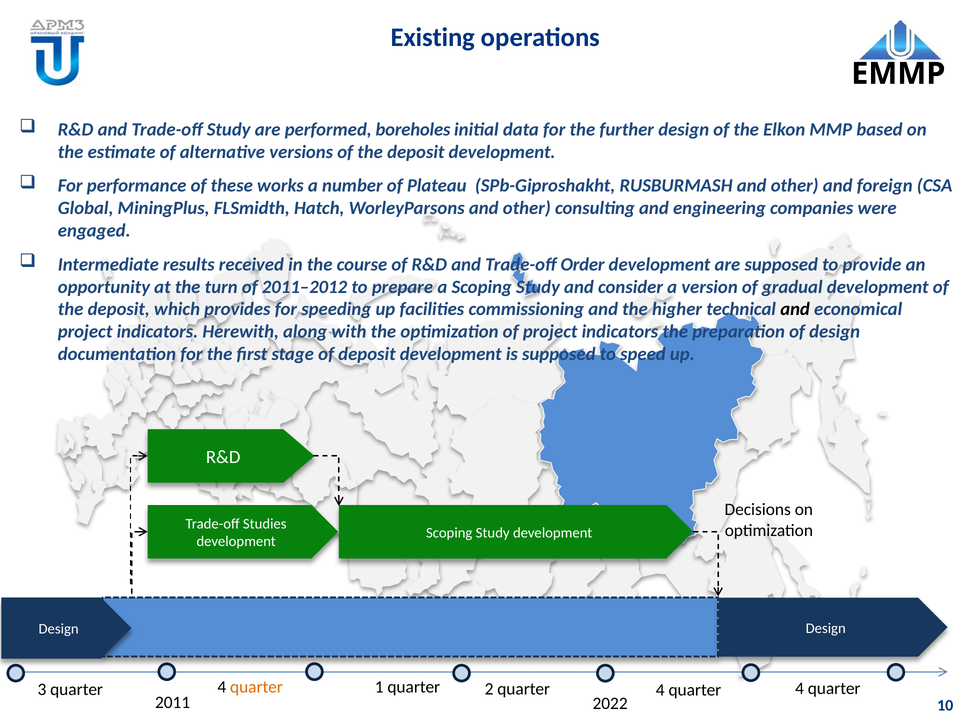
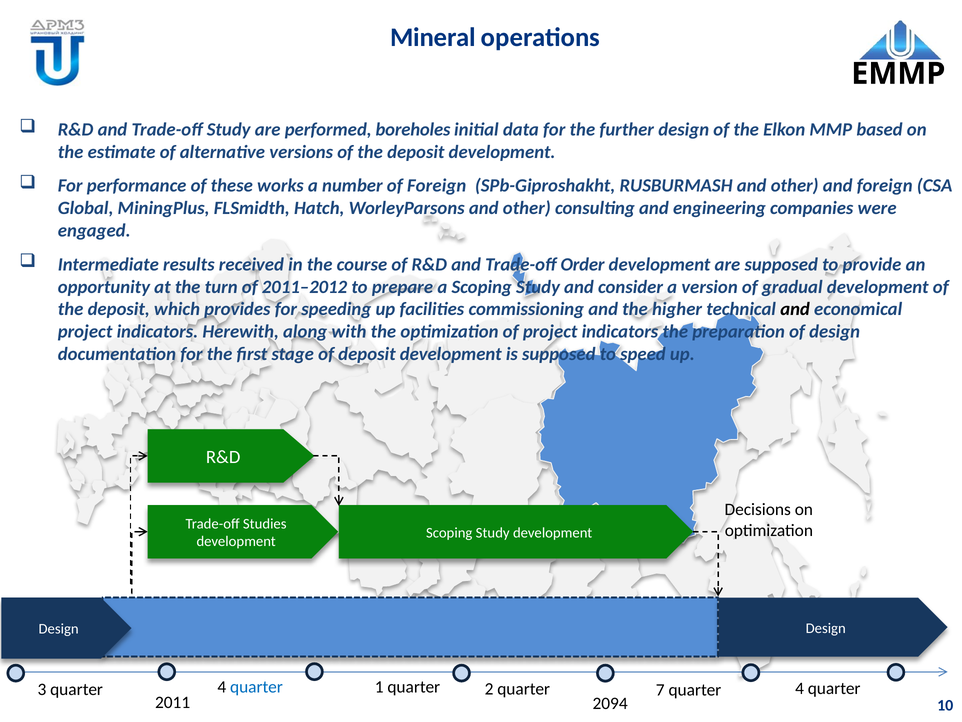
Existing: Existing -> Mineral (433, 37)
of Plateau: Plateau -> Foreign (437, 186)
quarter colour: orange -> blue (256, 687)
2 quarter 4: 4 -> 7 (660, 689)
2022: 2022 -> 2094 (610, 703)
